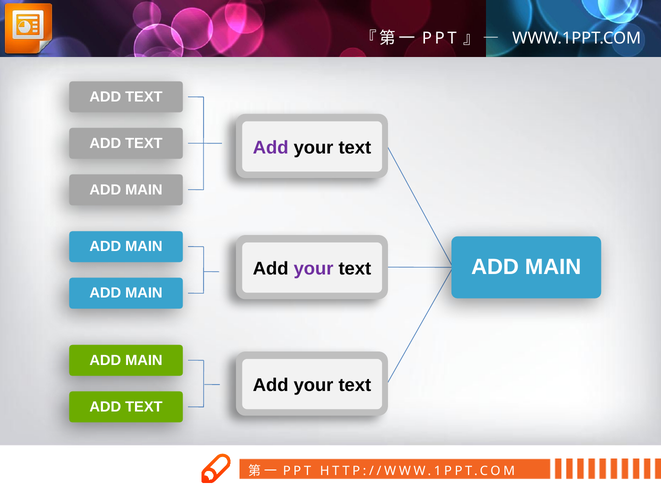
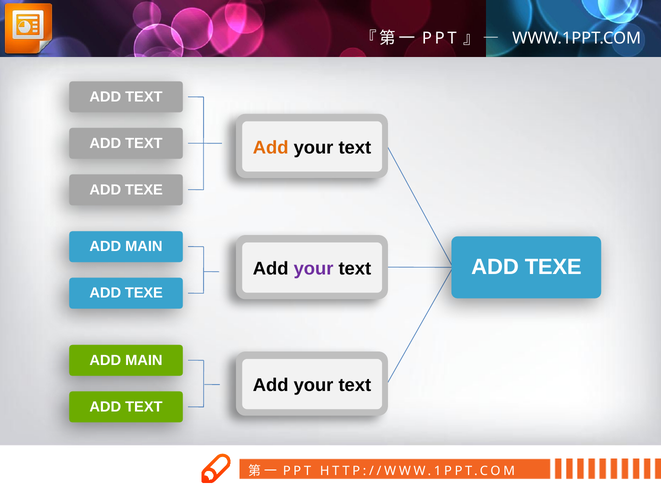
Add colour: purple -> orange (271, 148)
MAIN: MAIN -> TEXE (144, 190)
MAIN: MAIN -> TEXE (553, 267)
MAIN: MAIN -> TEXE (144, 293)
